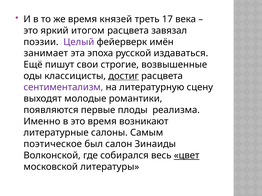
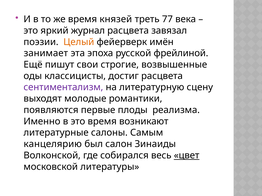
17: 17 -> 77 (167, 19)
итогом: итогом -> журнал (88, 31)
Целый colour: purple -> orange (79, 42)
издаваться: издаваться -> фрейлиной (181, 53)
достиг underline: present -> none (124, 76)
поэтическое: поэтическое -> канцелярию (53, 144)
